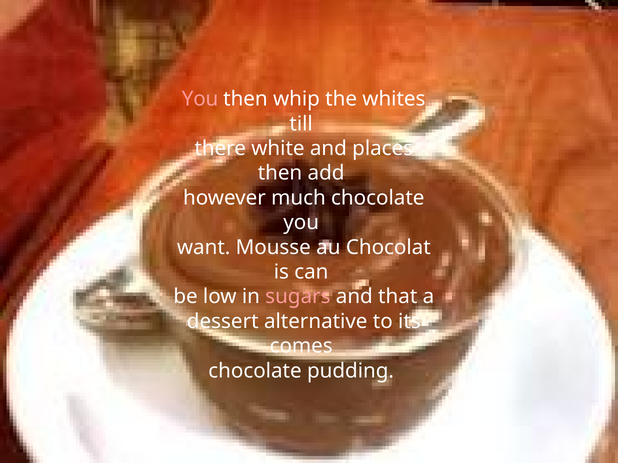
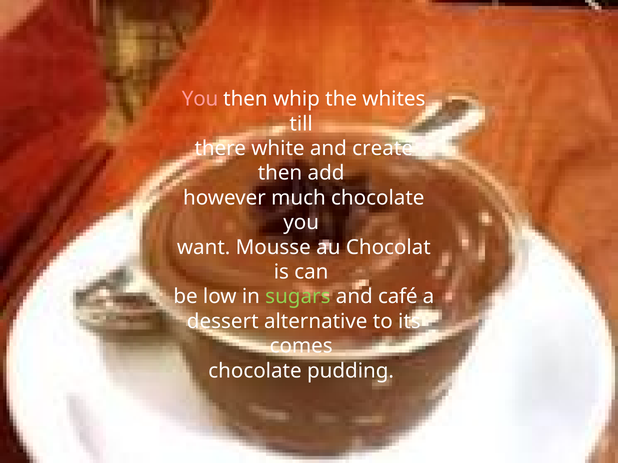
places: places -> create (383, 149)
sugars colour: pink -> light green (298, 297)
that: that -> café (398, 297)
